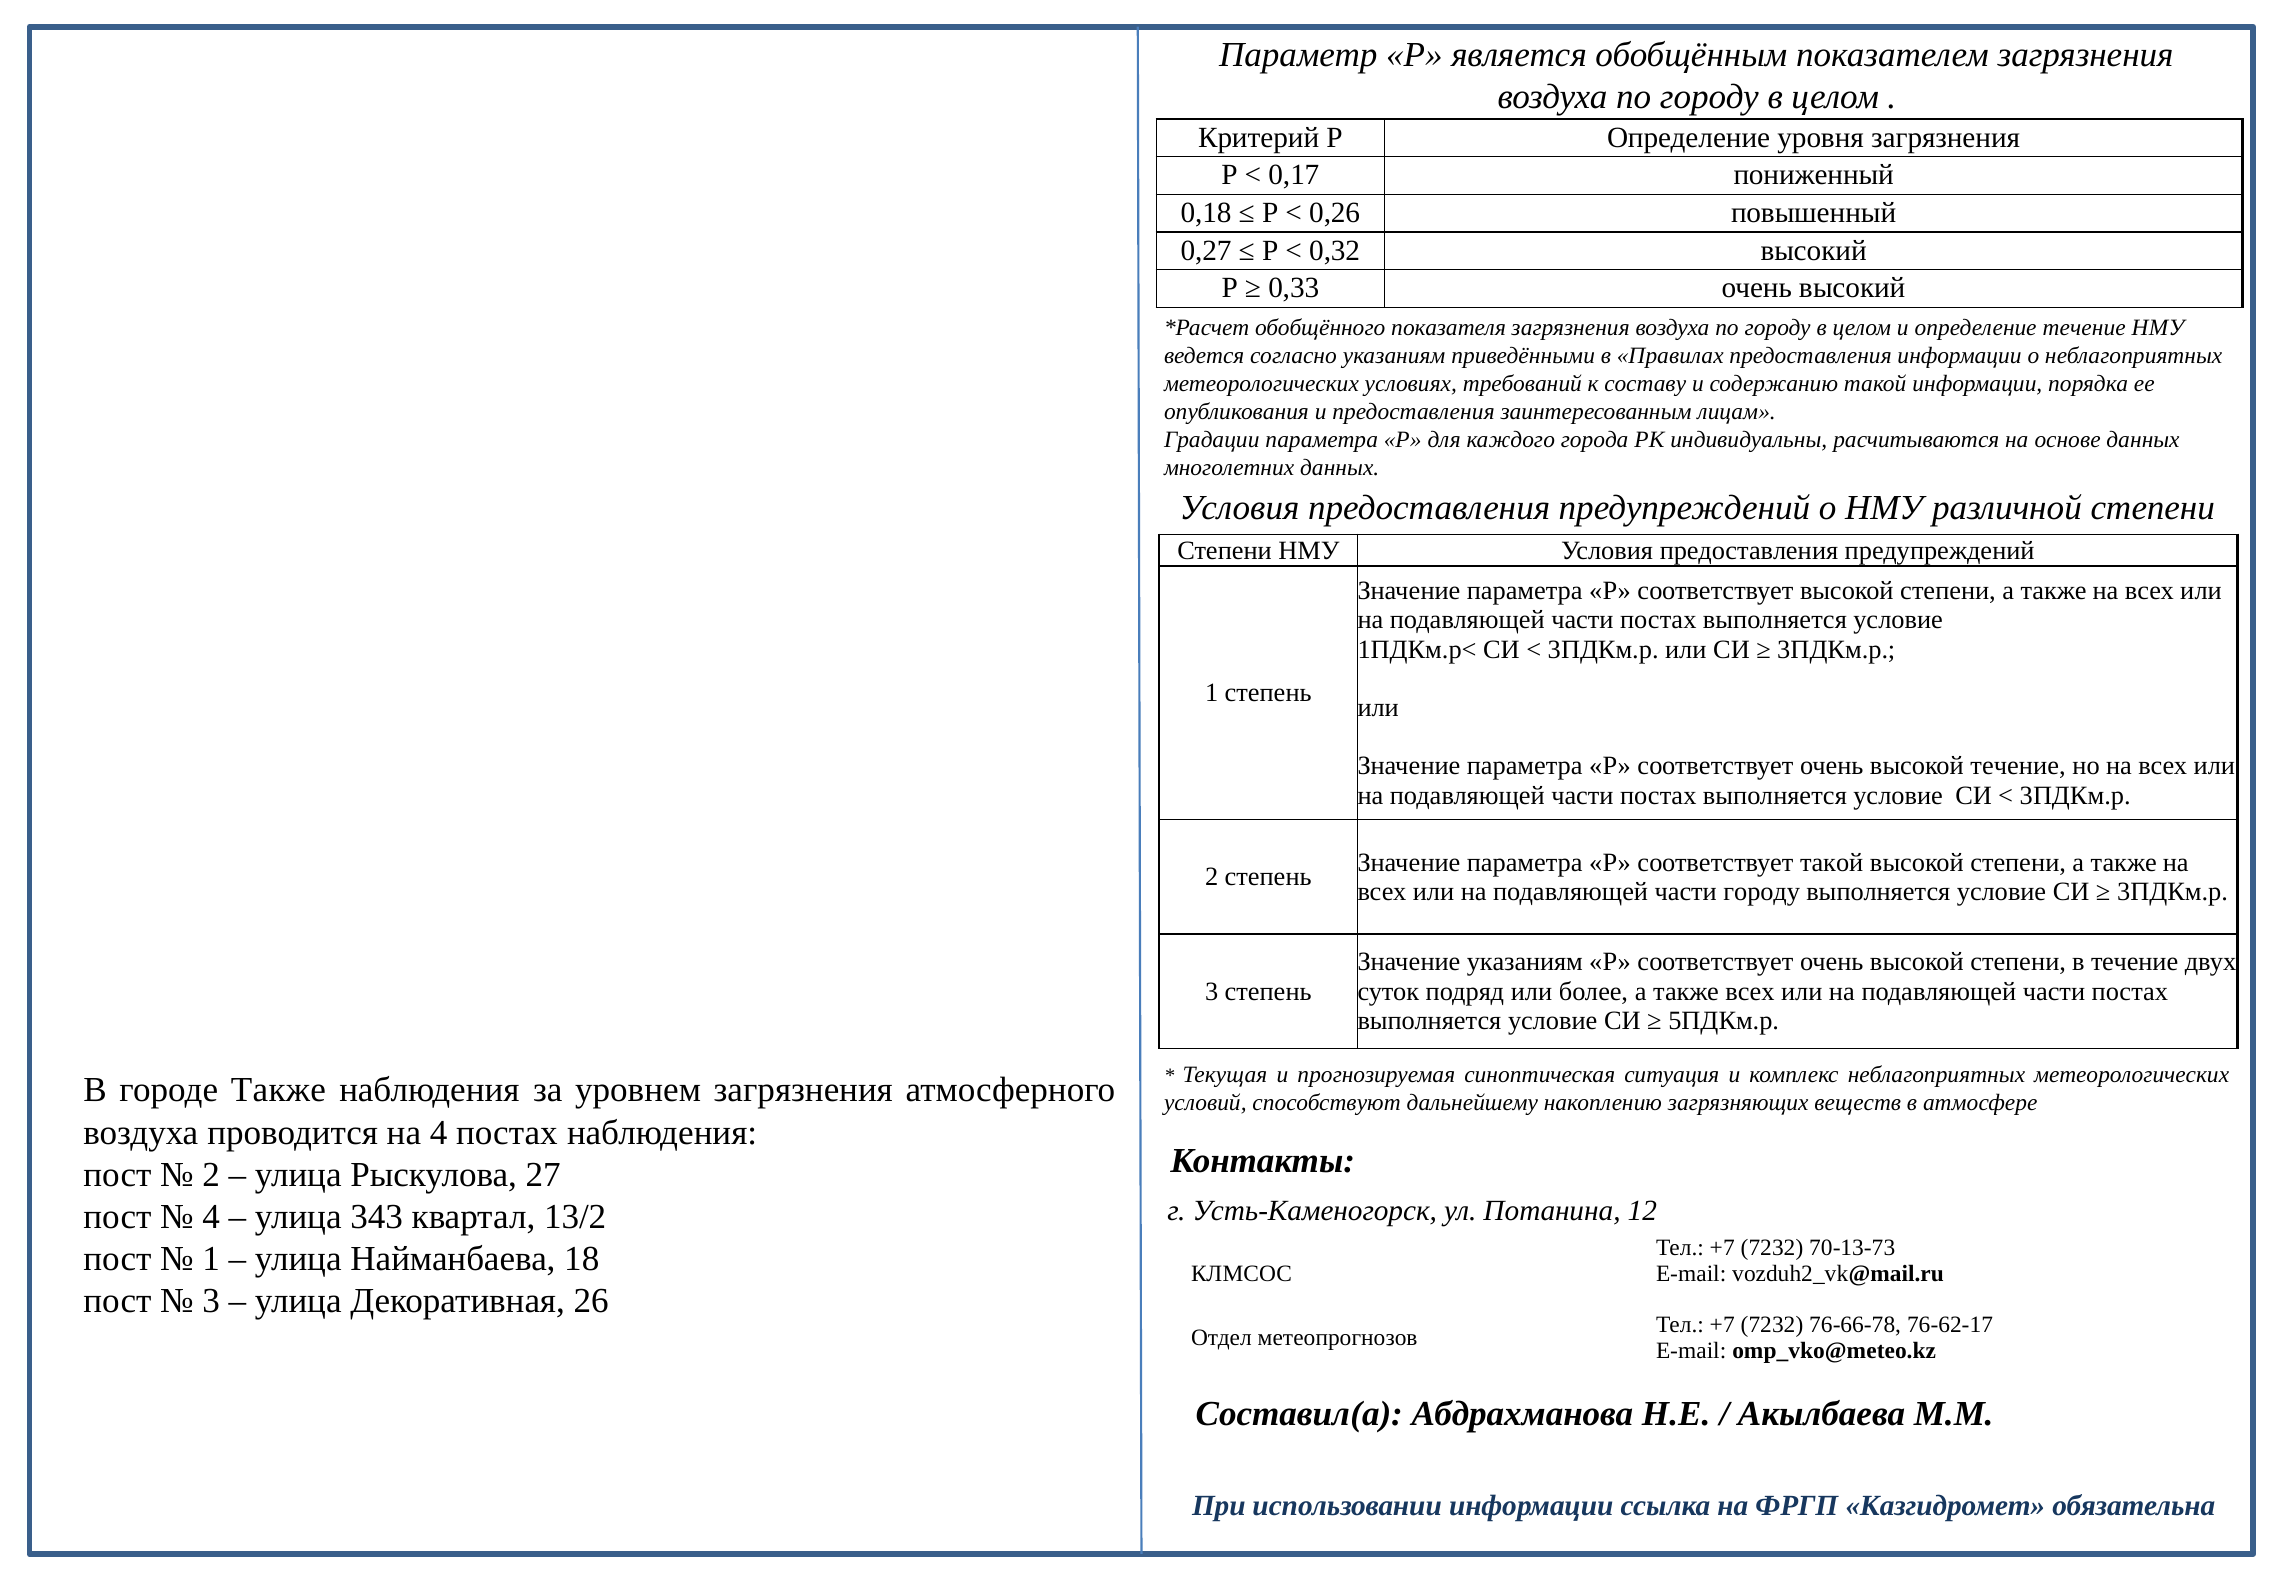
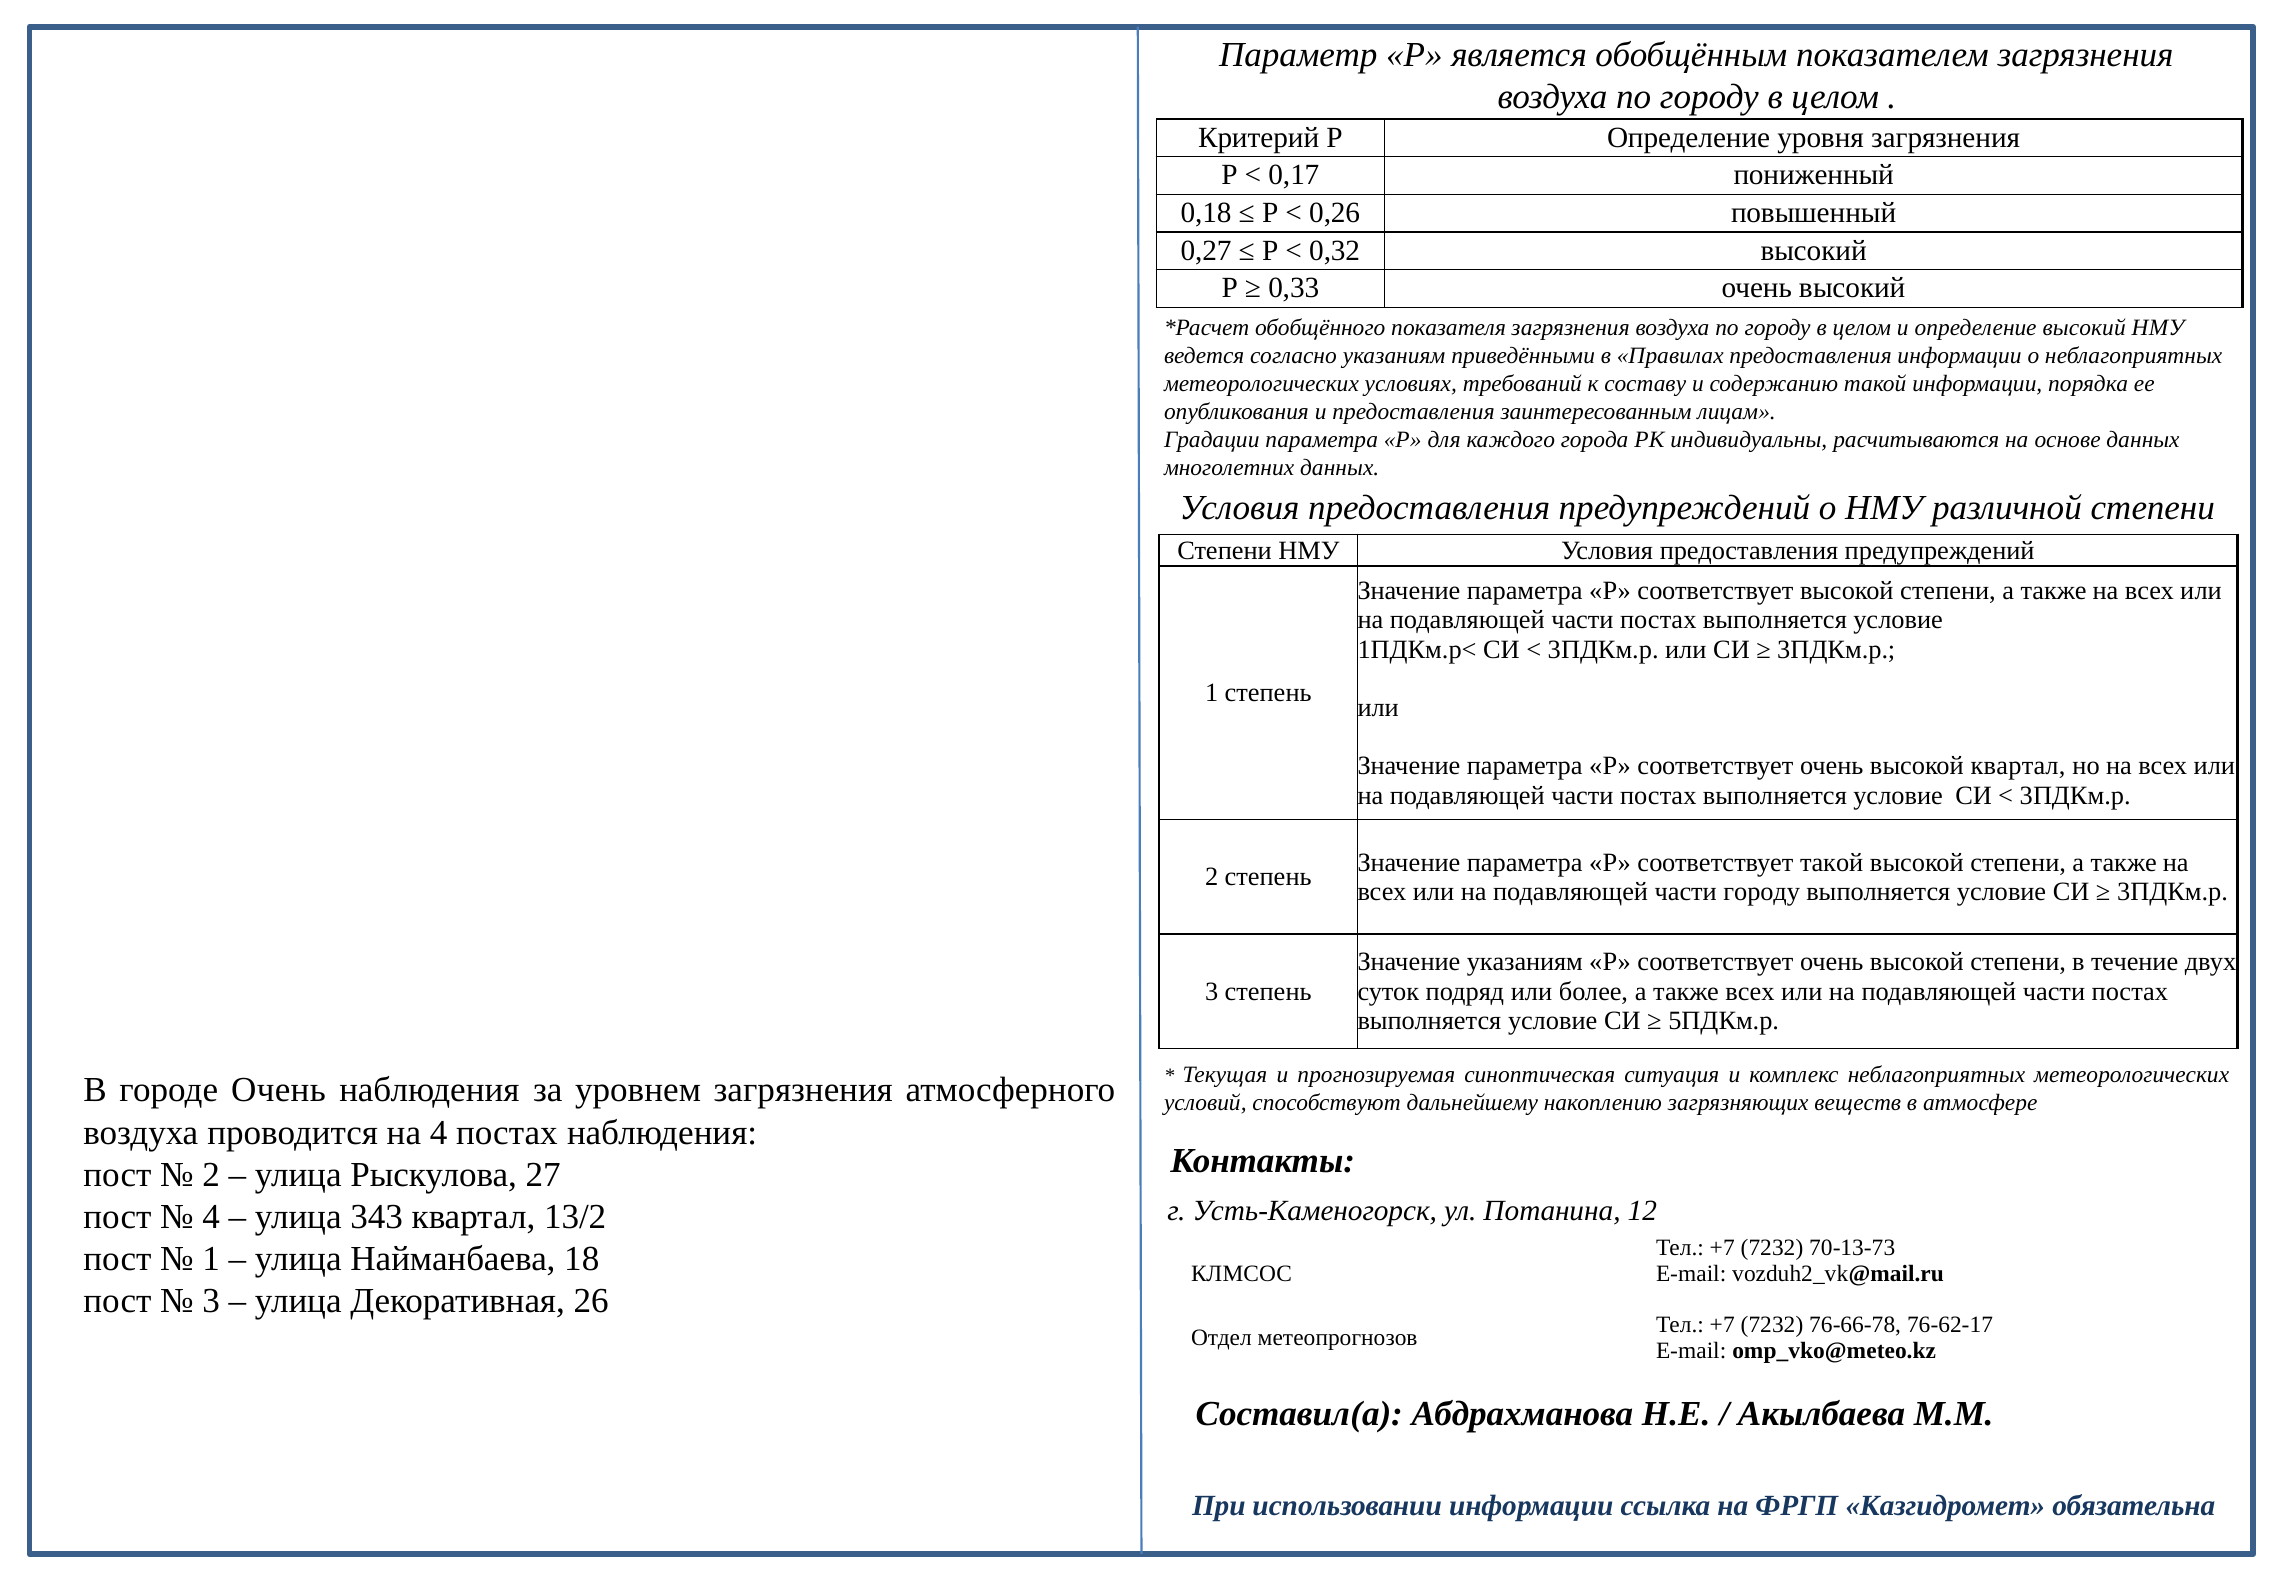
определение течение: течение -> высокий (2084, 328)
высокой течение: течение -> квартал (2018, 766)
городе Также: Также -> Очень (278, 1090)
